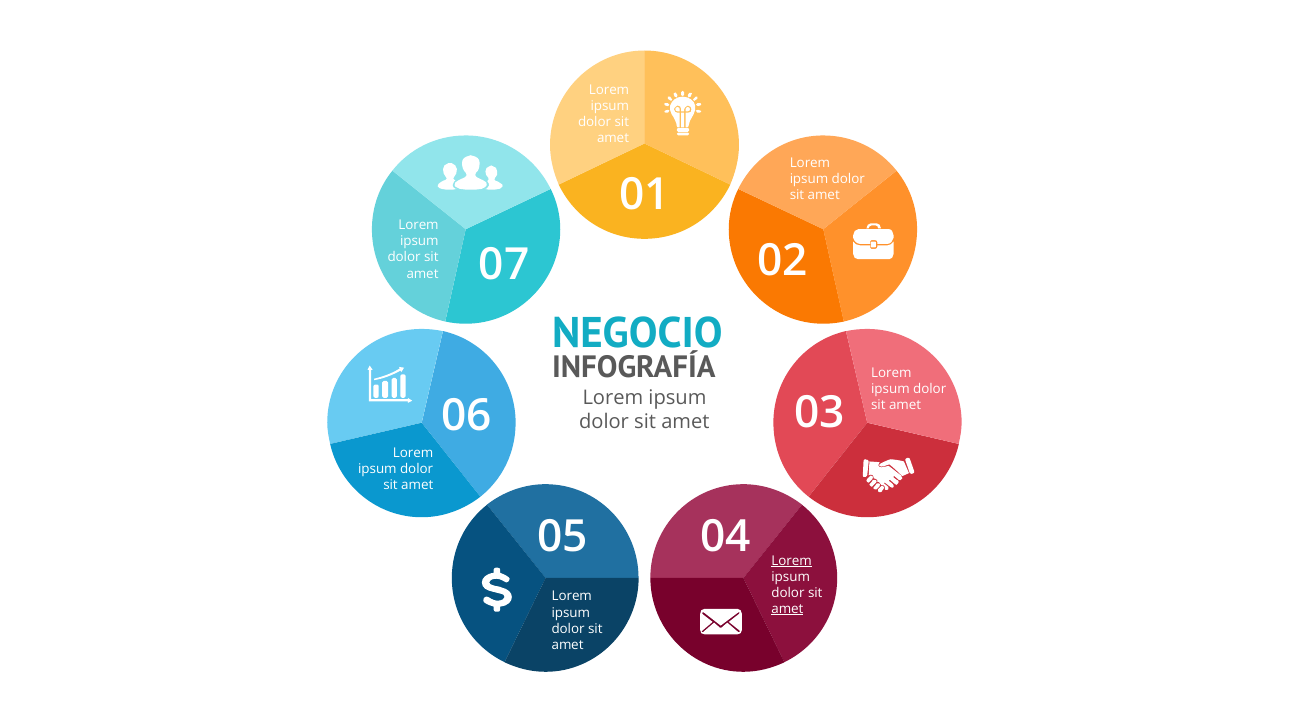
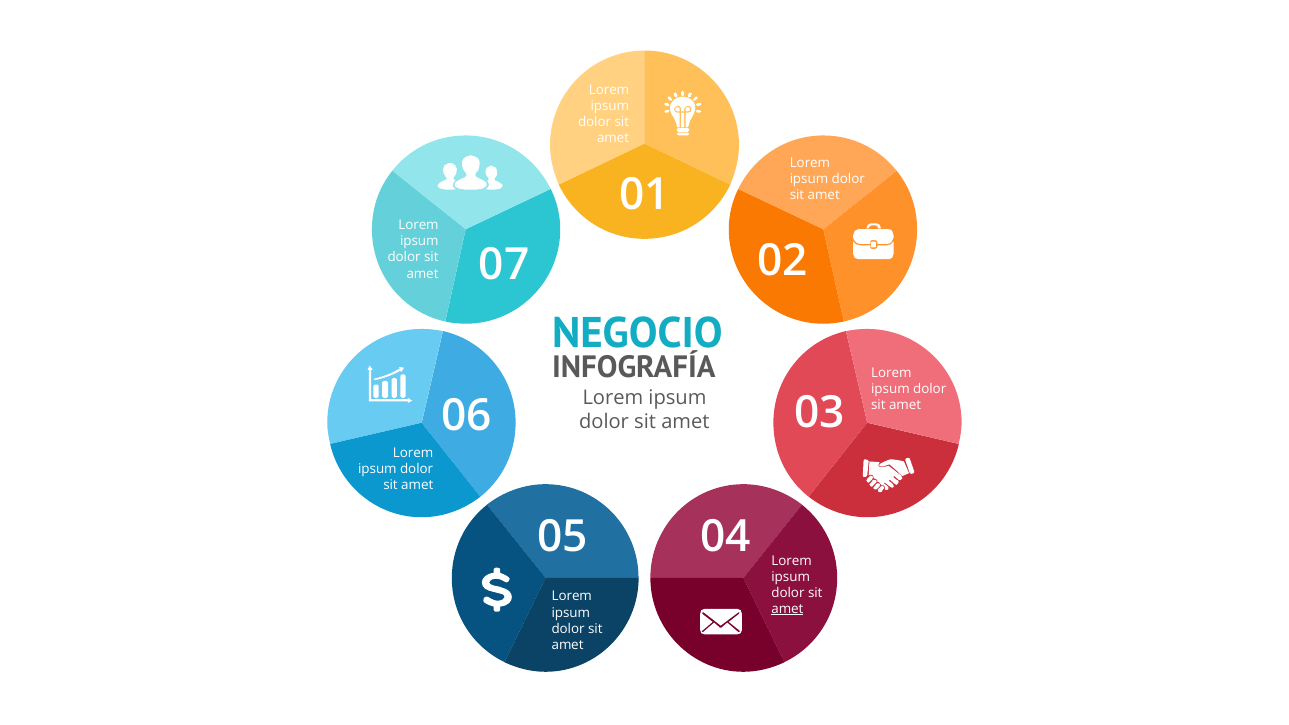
Lorem underline: present -> none (792, 561)
